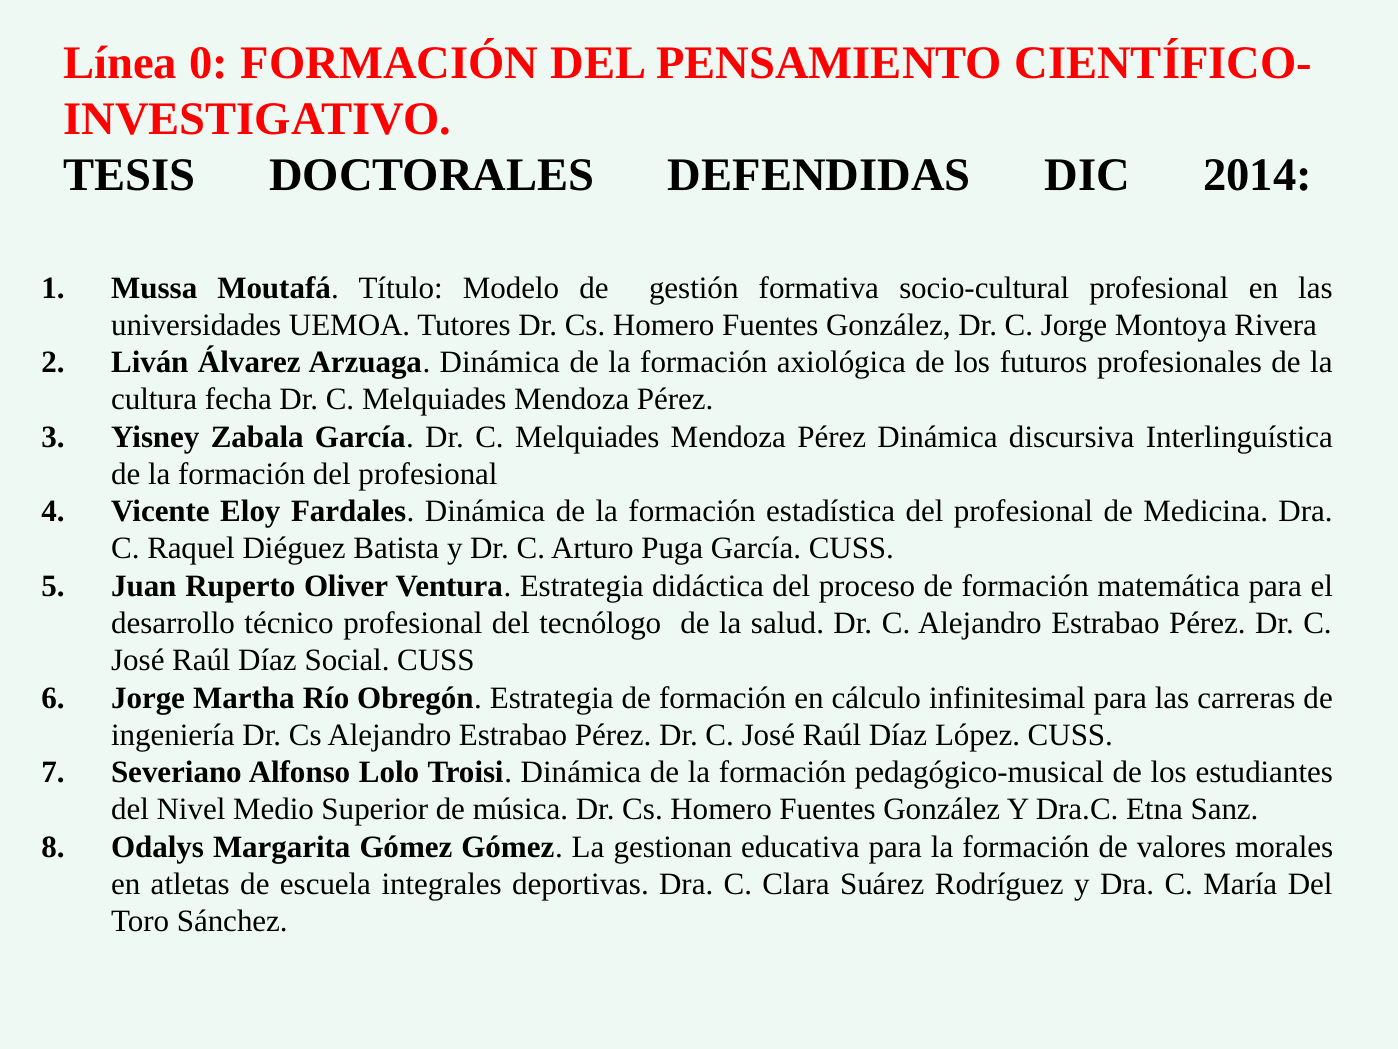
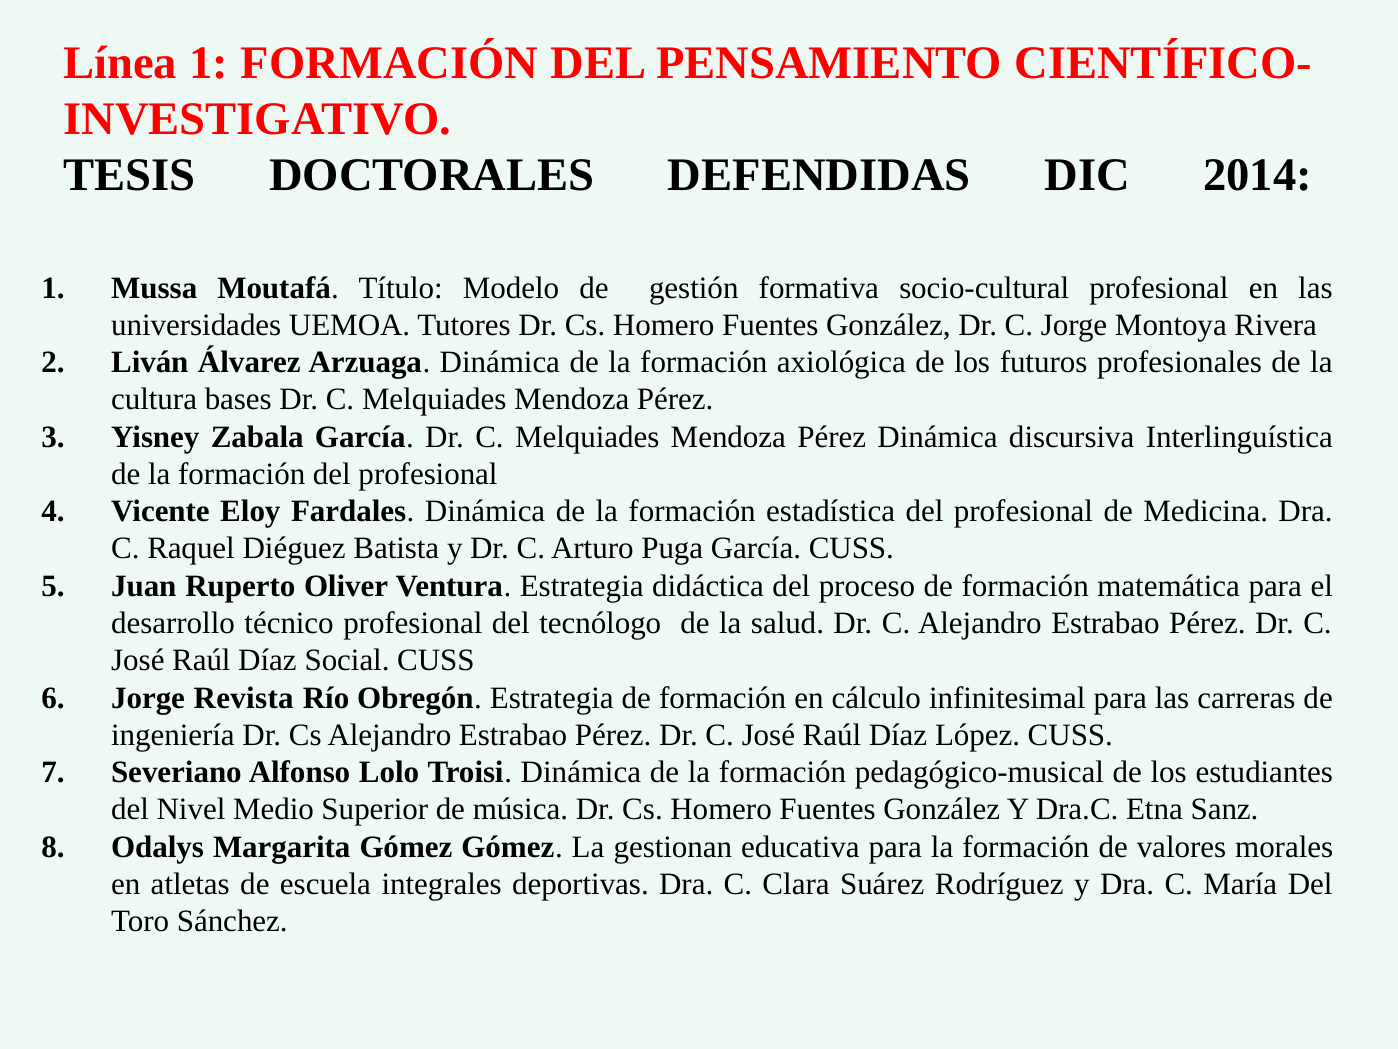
Línea 0: 0 -> 1 (209, 64)
fecha: fecha -> bases (238, 399)
Martha: Martha -> Revista (244, 698)
